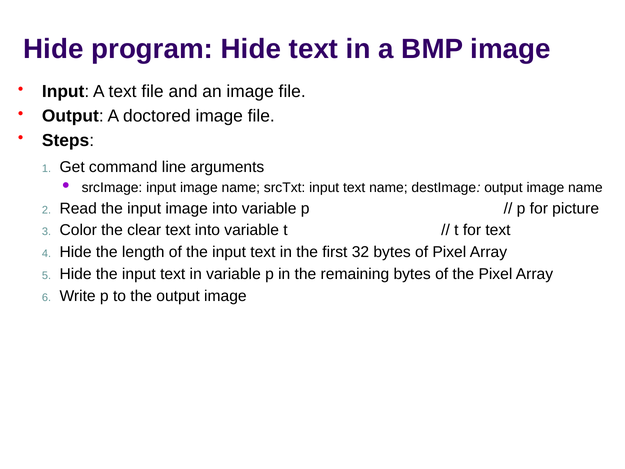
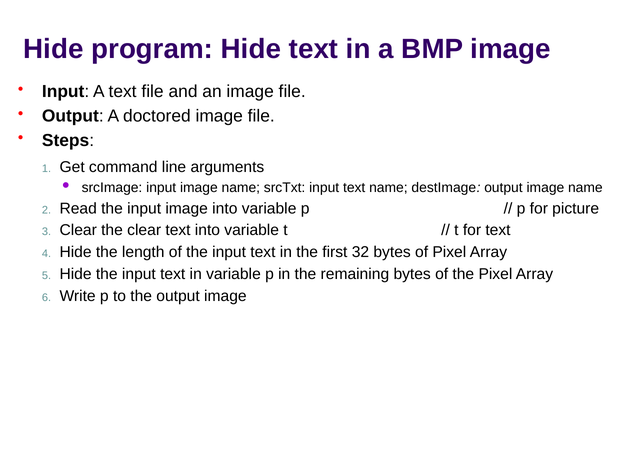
Color: Color -> Clear (78, 230)
